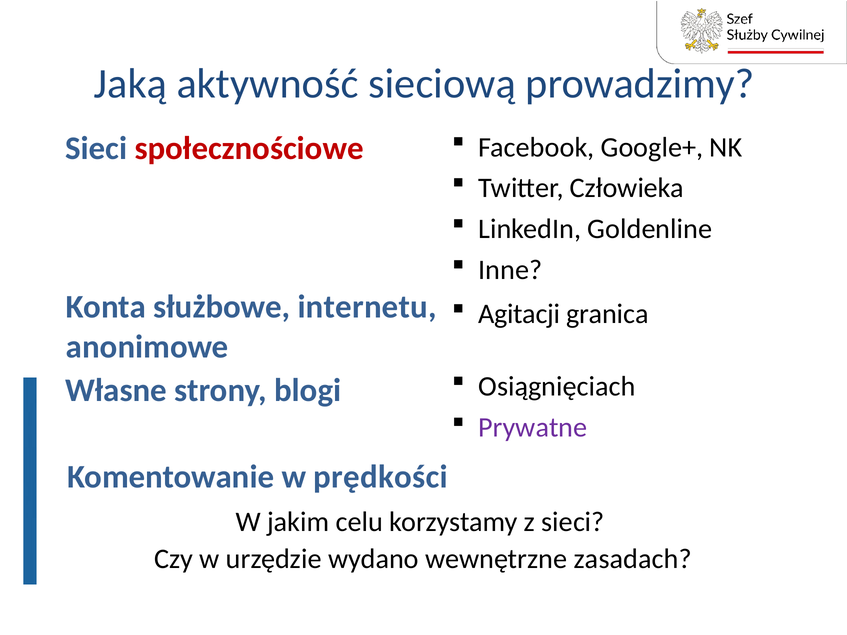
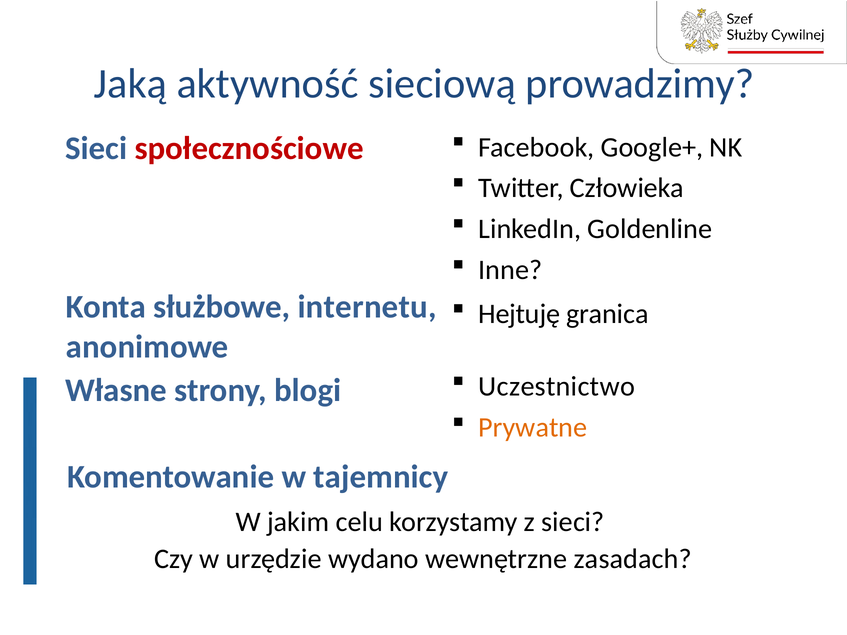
Agitacji: Agitacji -> Hejtuję (519, 314)
Osiągnięciach: Osiągnięciach -> Uczestnictwo (557, 387)
Prywatne colour: purple -> orange (533, 428)
prędkości: prędkości -> tajemnicy (381, 477)
